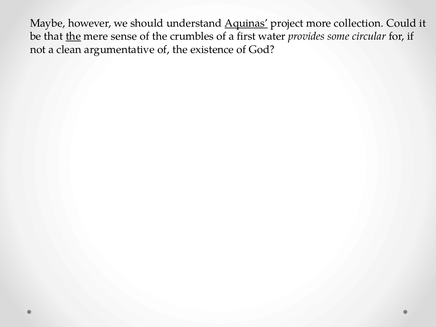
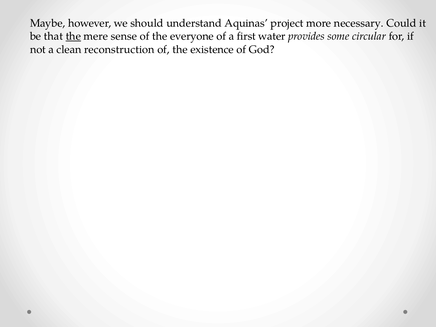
Aquinas underline: present -> none (246, 23)
collection: collection -> necessary (359, 23)
crumbles: crumbles -> everyone (192, 36)
argumentative: argumentative -> reconstruction (119, 49)
